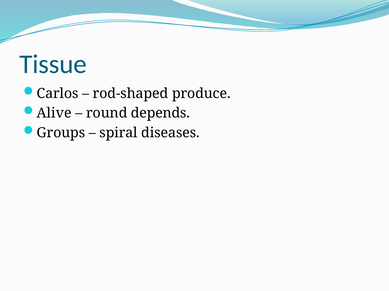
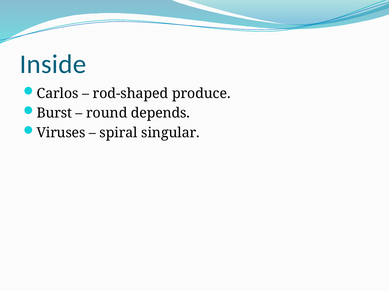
Tissue: Tissue -> Inside (53, 64)
Alive: Alive -> Burst (54, 113)
Groups: Groups -> Viruses (61, 133)
diseases: diseases -> singular (170, 133)
